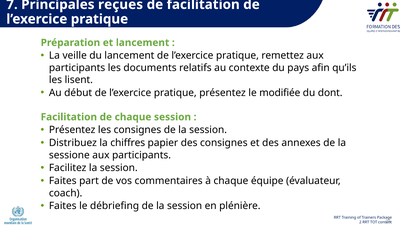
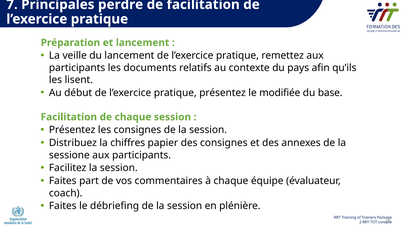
reçues: reçues -> perdre (121, 5)
dont: dont -> base (330, 93)
